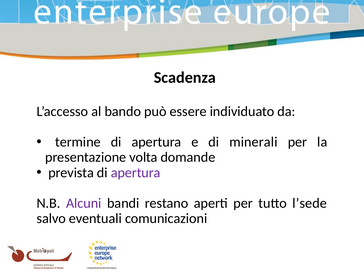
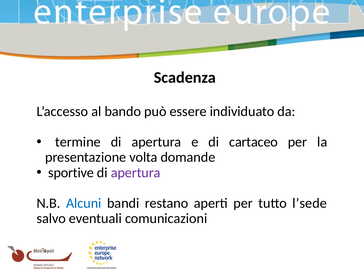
minerali: minerali -> cartaceo (254, 142)
prevista: prevista -> sportive (71, 173)
Alcuni colour: purple -> blue (84, 203)
